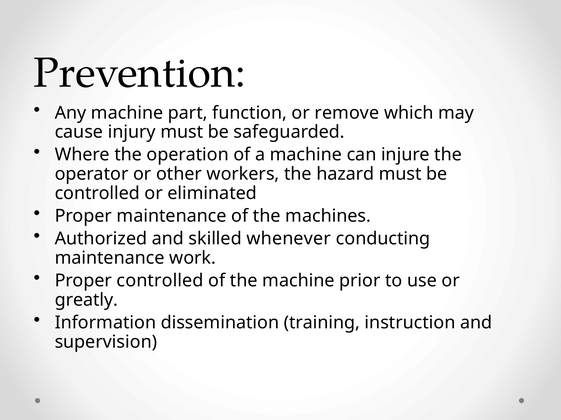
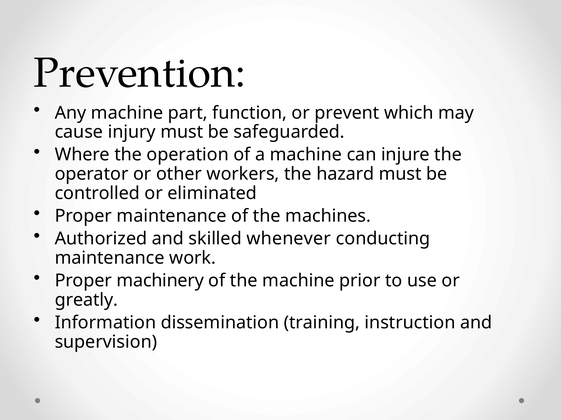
remove: remove -> prevent (347, 113)
Proper controlled: controlled -> machinery (160, 281)
